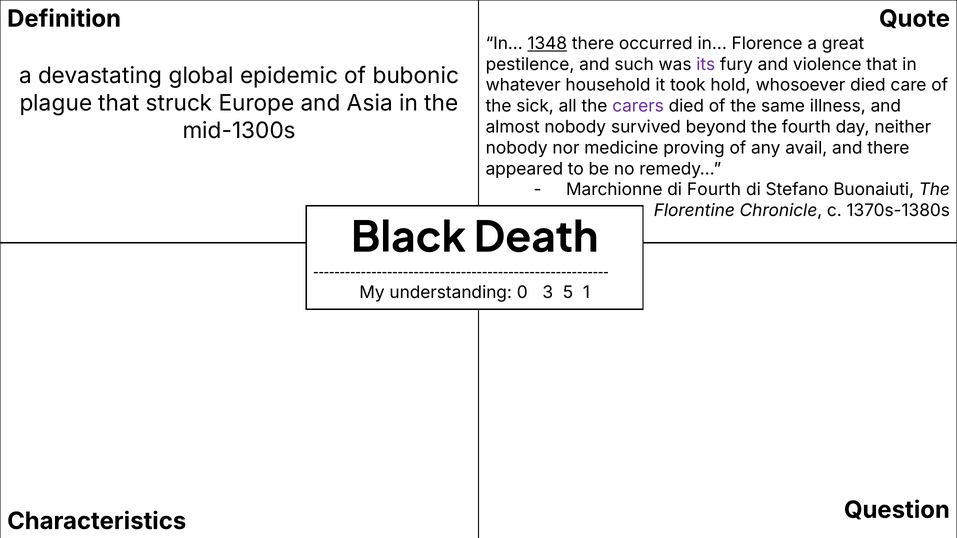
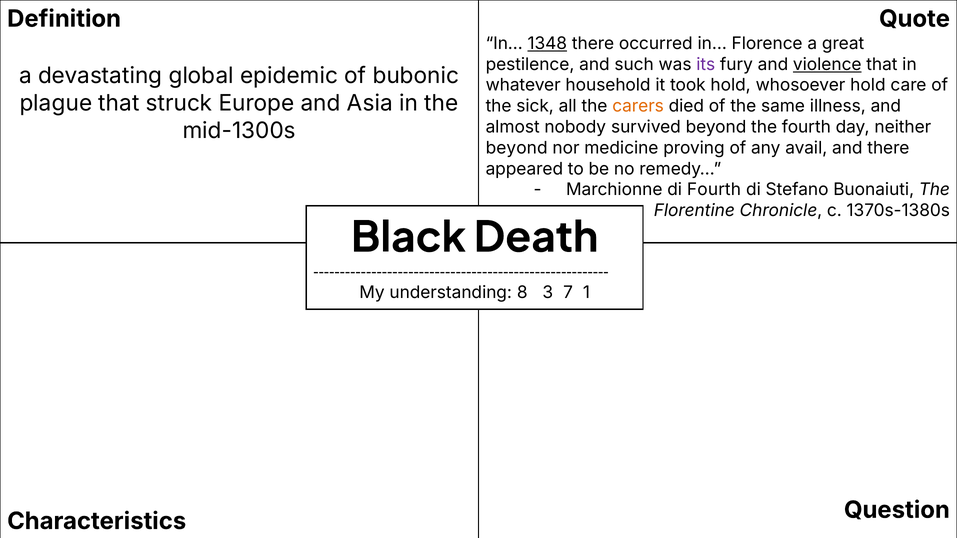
violence underline: none -> present (827, 64)
whosoever died: died -> hold (868, 85)
carers colour: purple -> orange (638, 106)
nobody: nobody -> beyond (517, 148)
0: 0 -> 8 (522, 293)
5: 5 -> 7 (568, 293)
